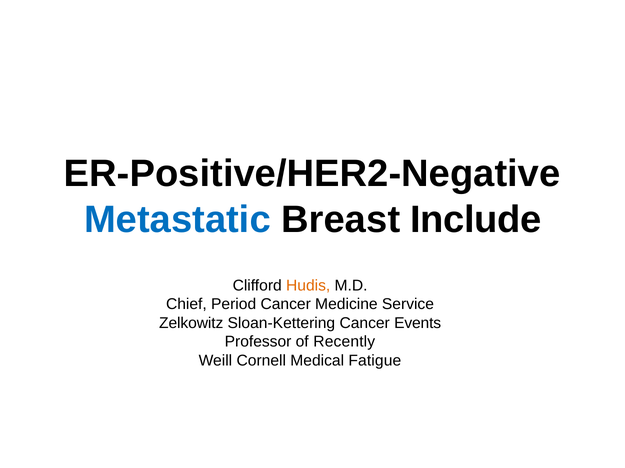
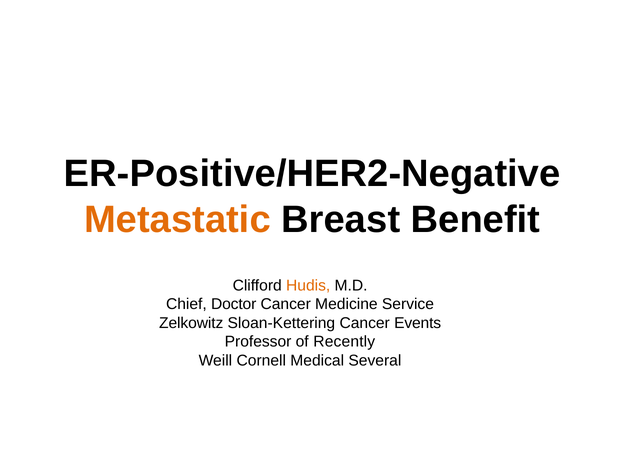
Metastatic colour: blue -> orange (177, 220)
Include: Include -> Benefit (475, 220)
Period: Period -> Doctor (234, 305)
Fatigue: Fatigue -> Several (375, 361)
